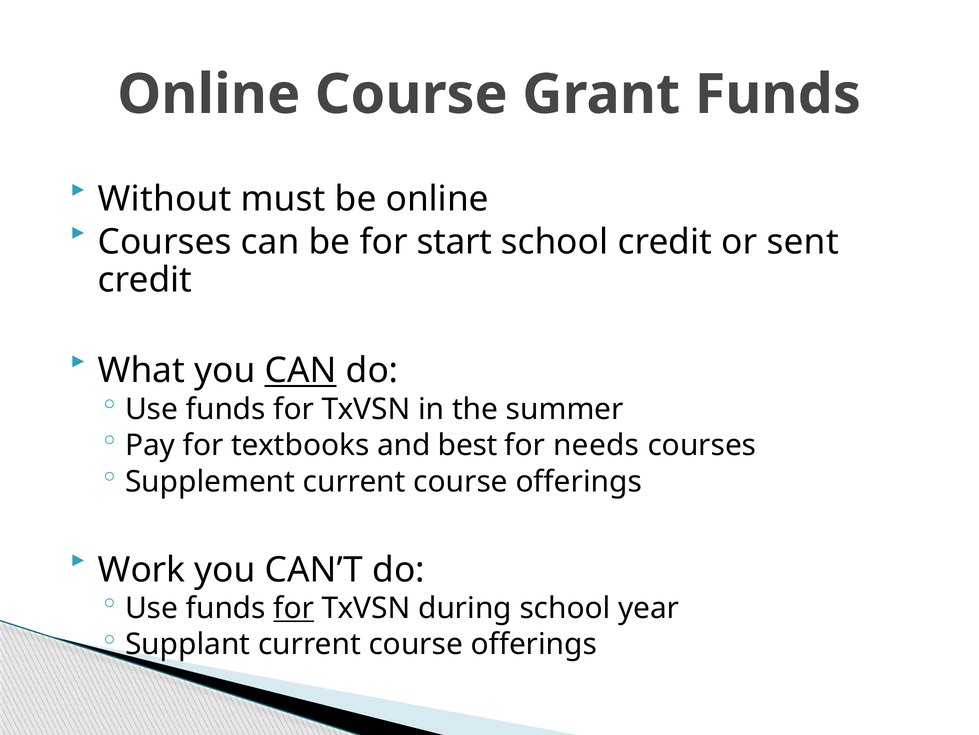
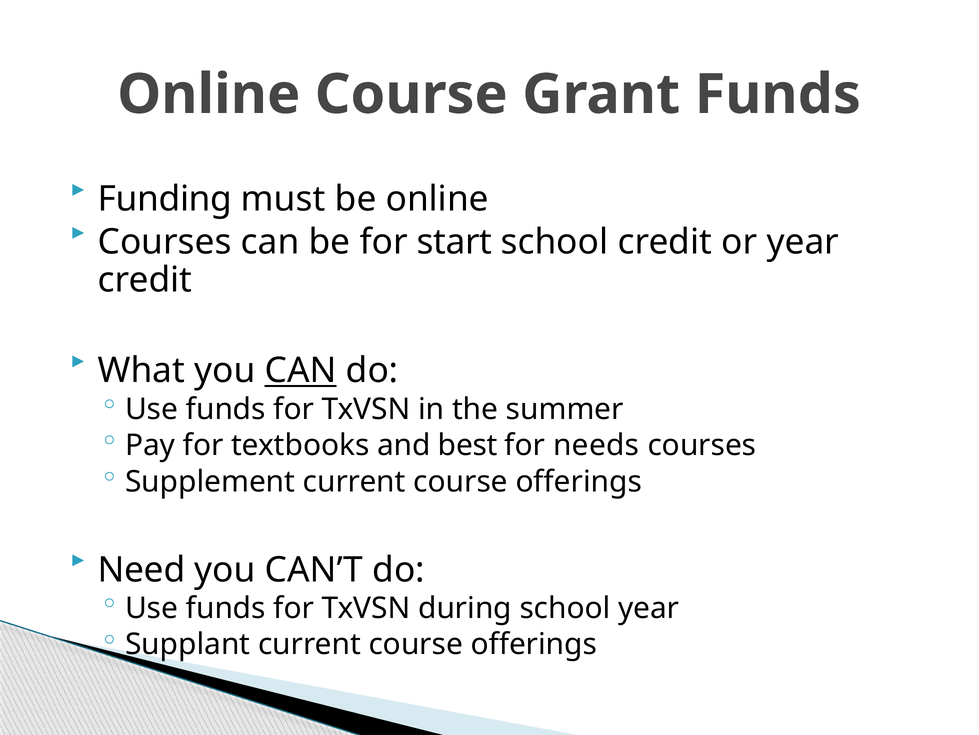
Without: Without -> Funding (165, 199)
or sent: sent -> year (803, 242)
Work: Work -> Need (142, 569)
for underline: present -> none (294, 608)
